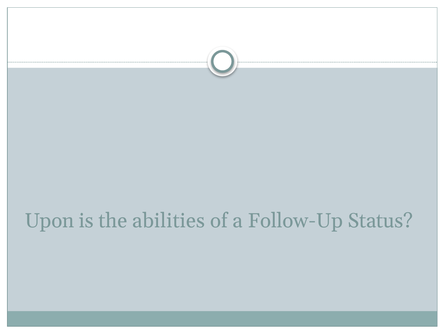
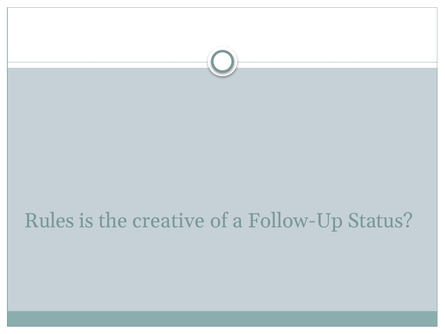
Upon: Upon -> Rules (49, 221)
abilities: abilities -> creative (169, 221)
